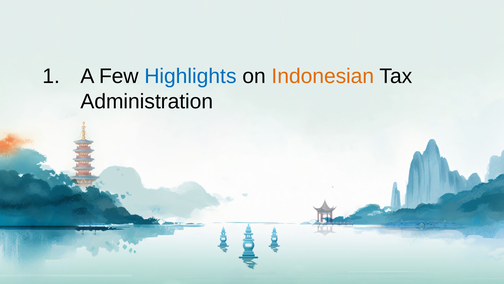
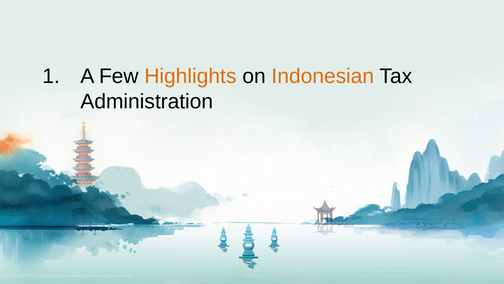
Highlights colour: blue -> orange (191, 76)
